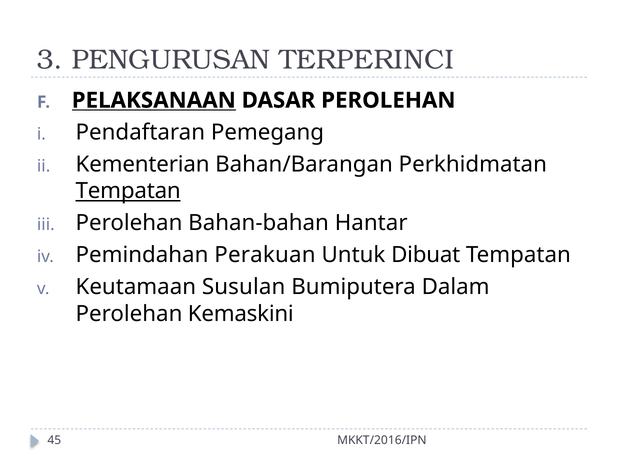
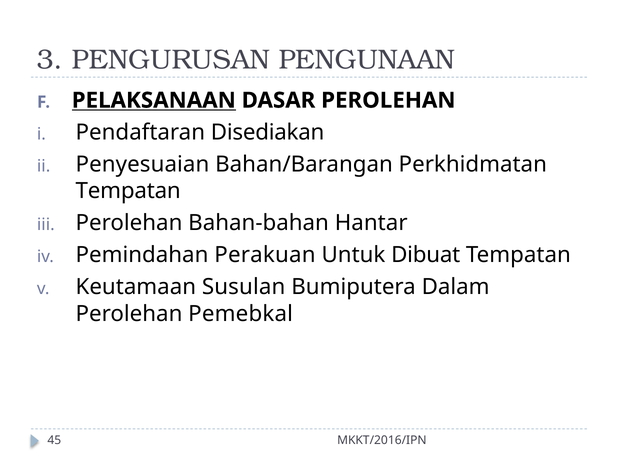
TERPERINCI: TERPERINCI -> PENGUNAAN (367, 60)
Pemegang: Pemegang -> Disediakan (268, 132)
Kementerian: Kementerian -> Penyesuaian (142, 164)
Tempatan underline: present -> none (128, 191)
Kemaskini: Kemaskini -> Pemebkal (241, 314)
